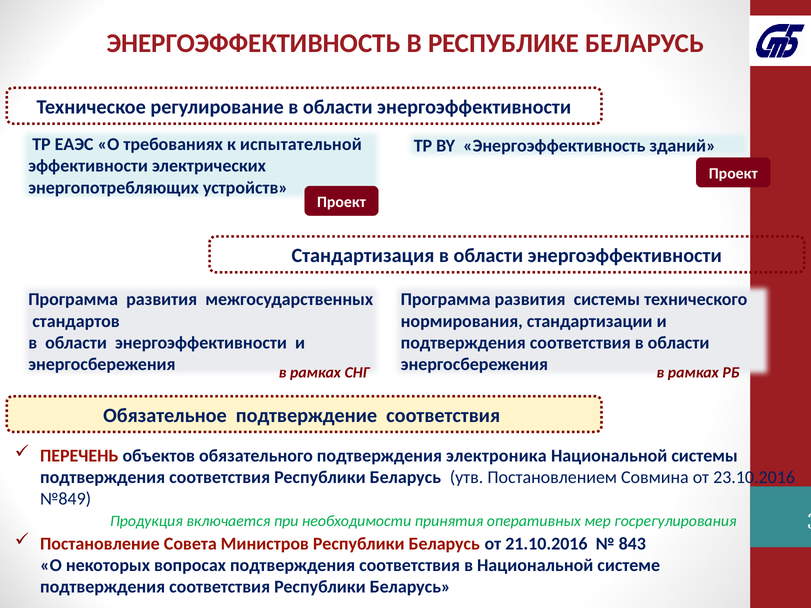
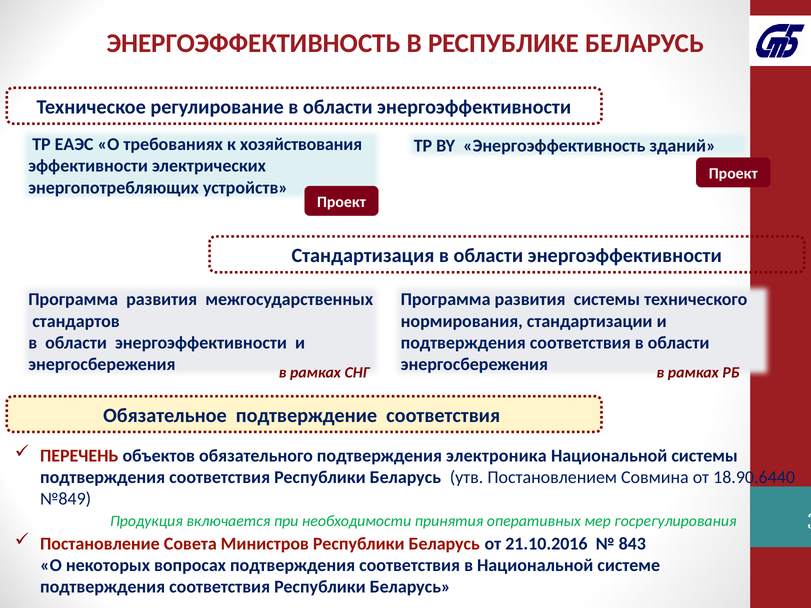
испытательной: испытательной -> хозяйствования (301, 144)
23.10.2016: 23.10.2016 -> 18.90.6440 (754, 478)
